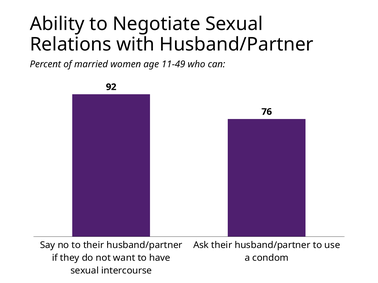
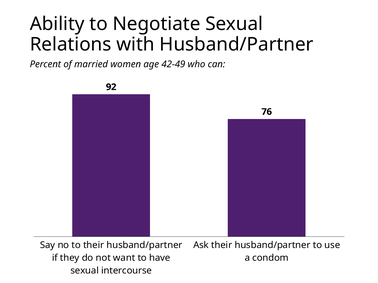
11-49: 11-49 -> 42-49 (173, 64)
